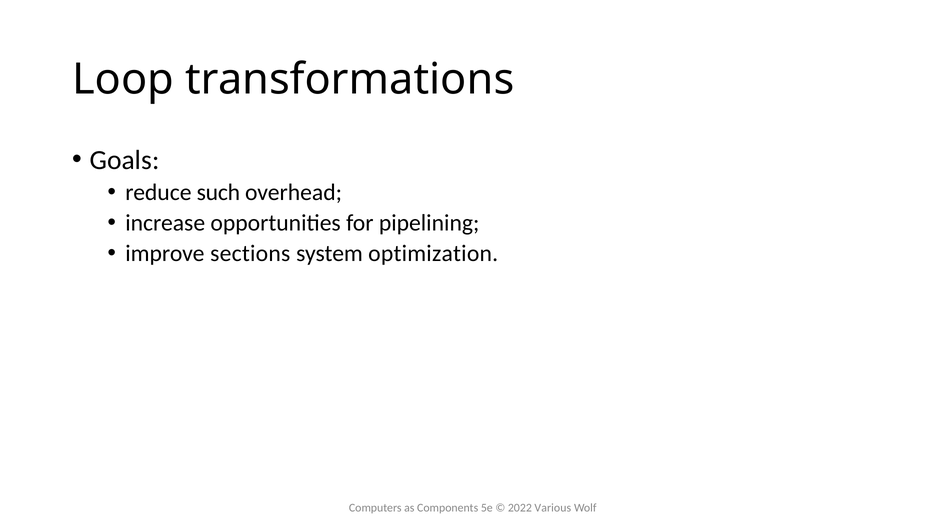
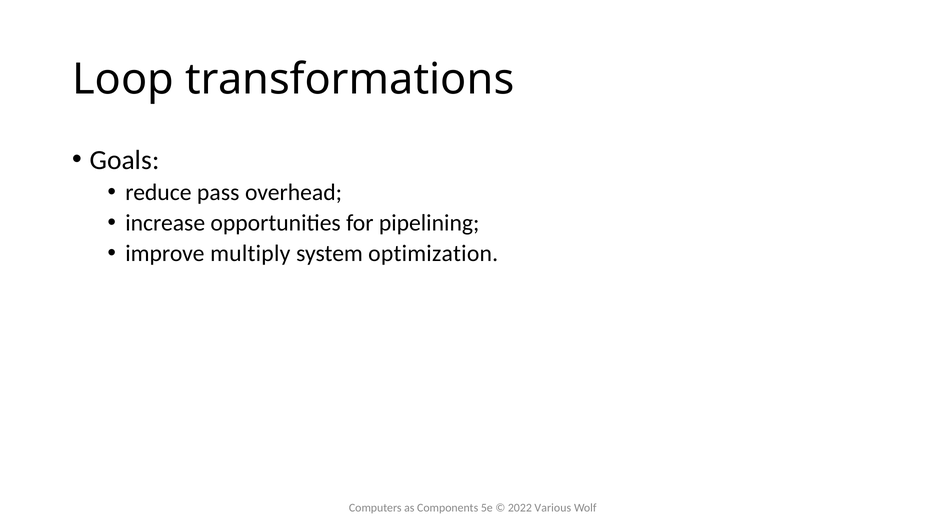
such: such -> pass (218, 193)
sections: sections -> multiply (250, 253)
